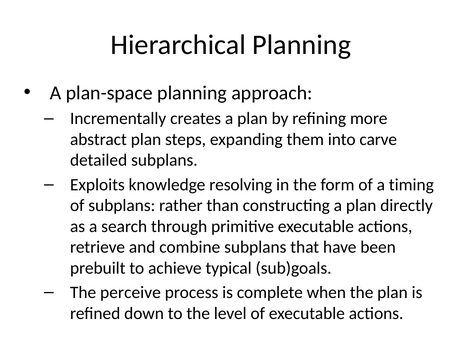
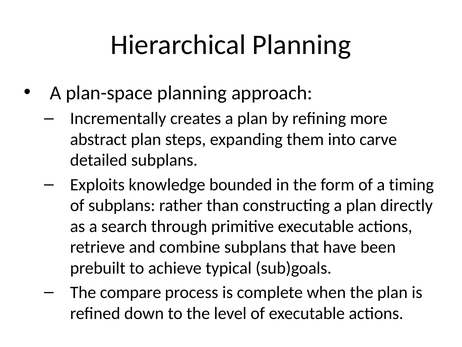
resolving: resolving -> bounded (241, 184)
perceive: perceive -> compare (131, 292)
